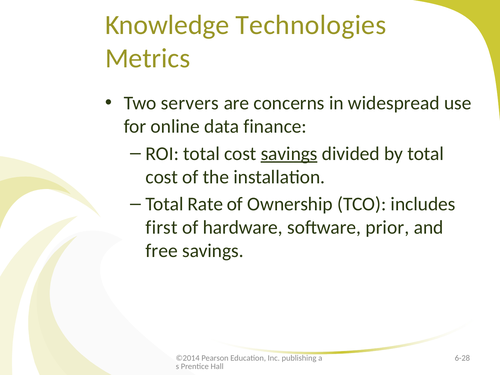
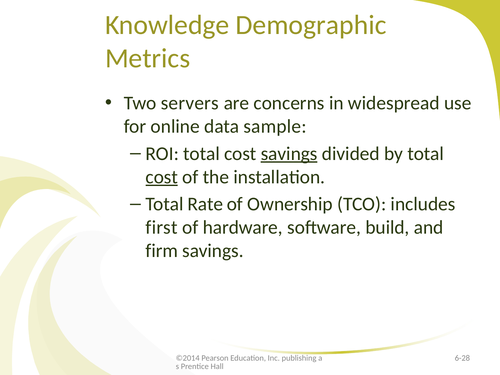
Technologies: Technologies -> Demographic (311, 25)
finance: finance -> sample (275, 126)
cost underline: none -> present (162, 177)
prior: prior -> build (387, 228)
free: free -> firm (162, 251)
